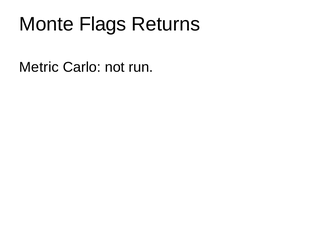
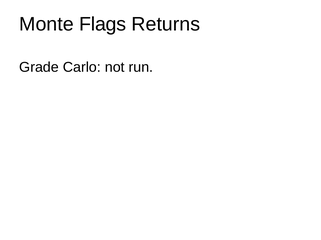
Metric: Metric -> Grade (39, 67)
